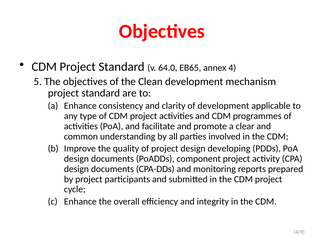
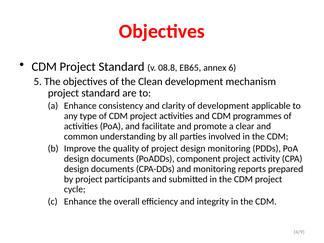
64.0: 64.0 -> 08.8 (168, 68)
4: 4 -> 6 (232, 68)
design developing: developing -> monitoring (229, 149)
